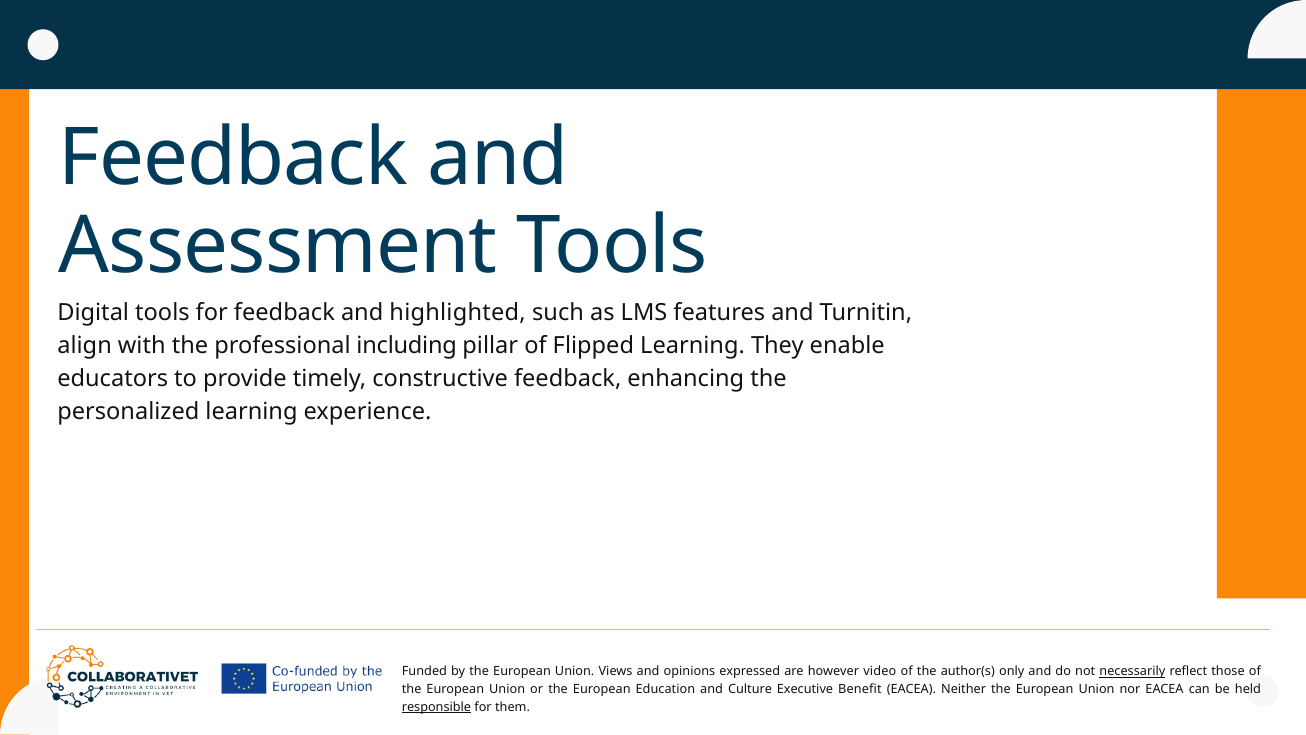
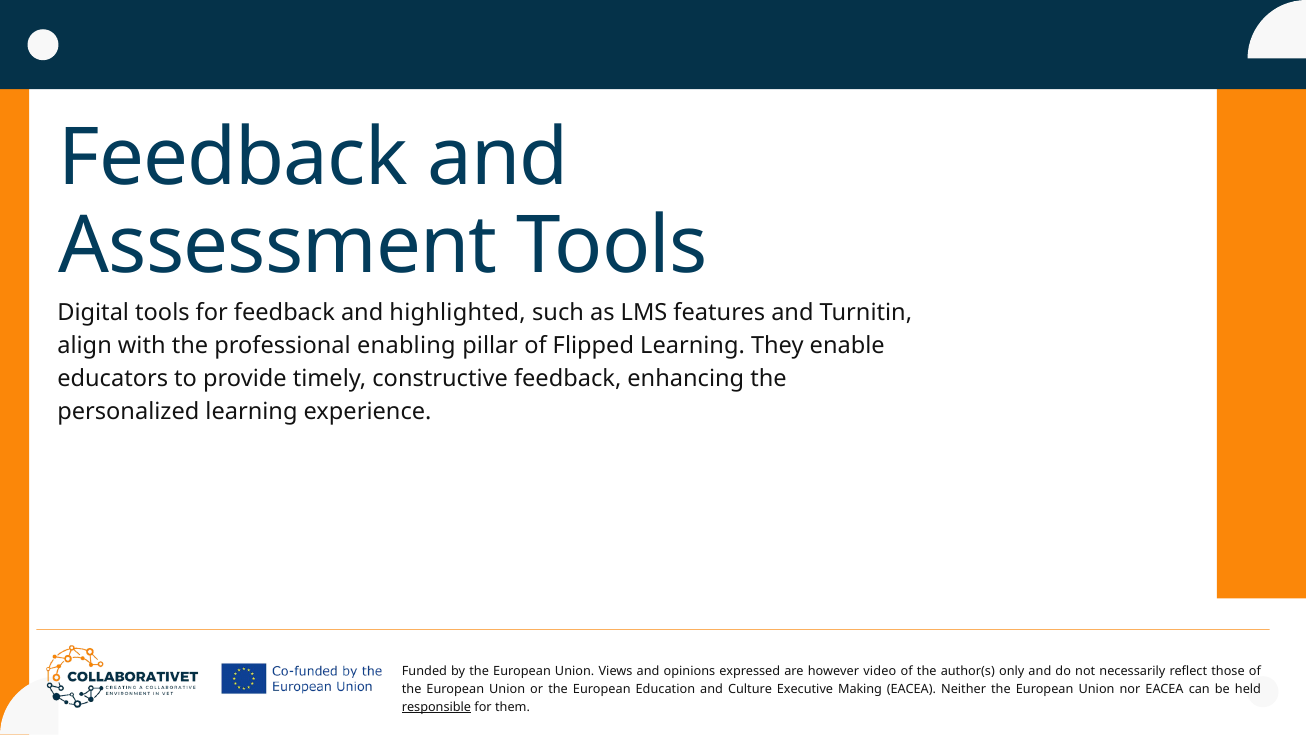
including: including -> enabling (406, 346)
necessarily underline: present -> none (1132, 671)
Benefit: Benefit -> Making (860, 689)
